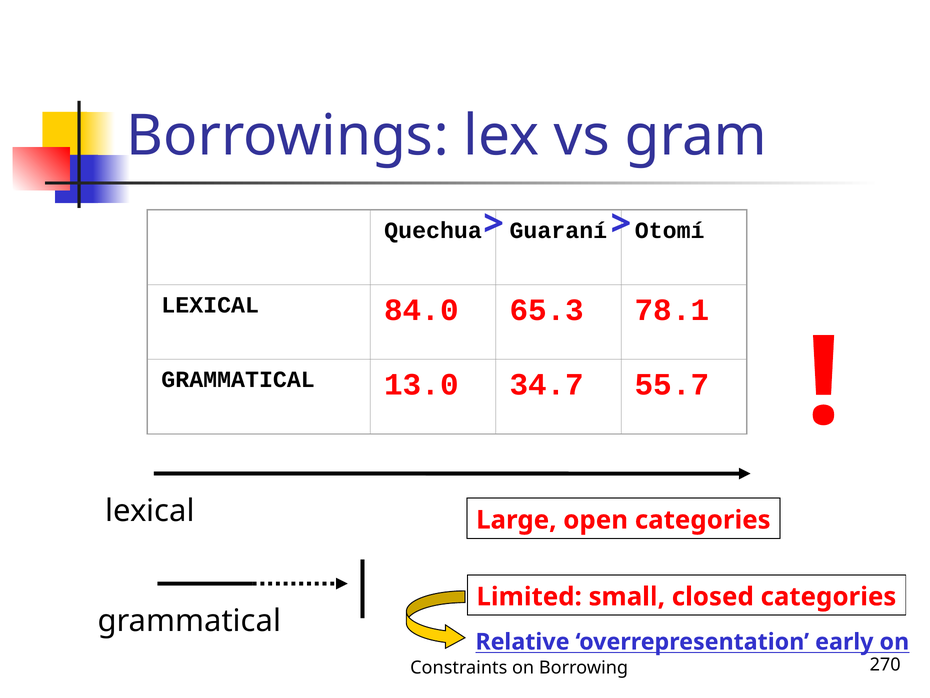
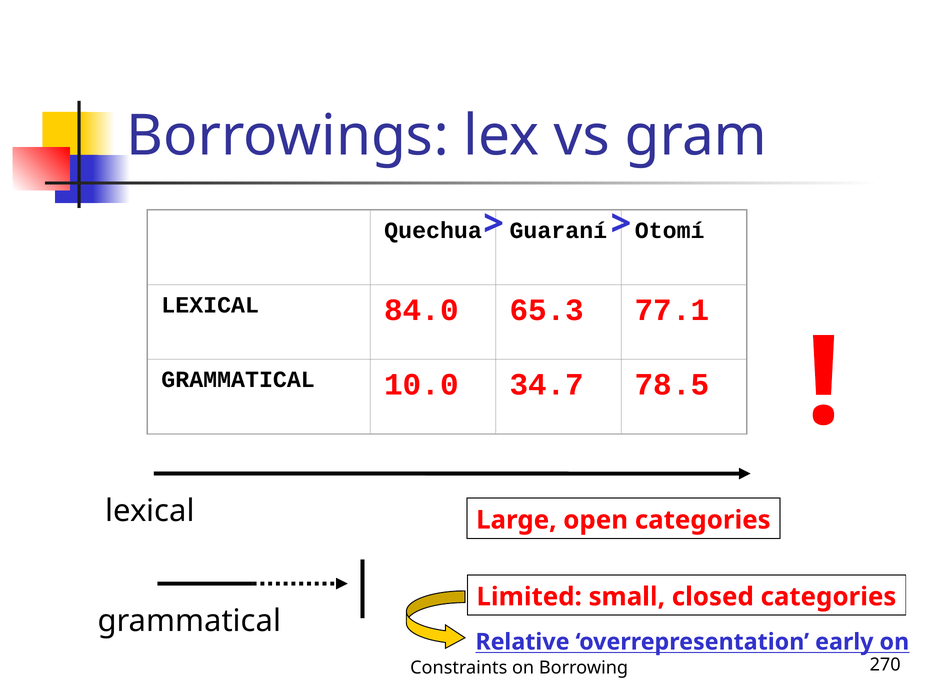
78.1: 78.1 -> 77.1 (672, 310)
13.0: 13.0 -> 10.0 (421, 384)
55.7: 55.7 -> 78.5 (672, 384)
